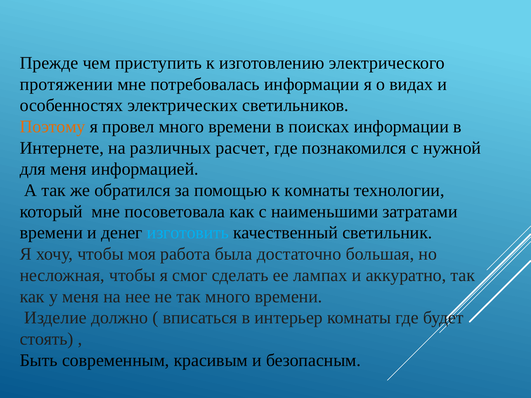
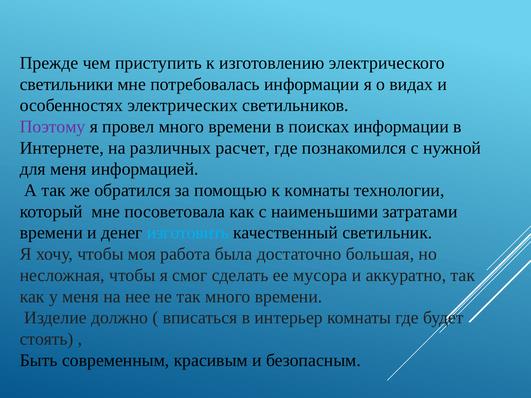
протяжении: протяжении -> светильники (67, 84)
Поэтому colour: orange -> purple (53, 127)
лампах: лампах -> мусора (320, 275)
